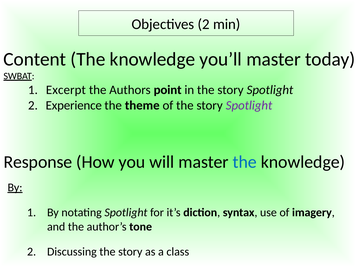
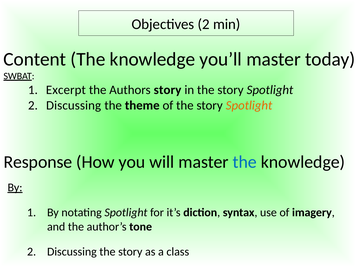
Authors point: point -> story (168, 90)
Experience: Experience -> Discussing (74, 105)
Spotlight colour: purple -> orange (249, 105)
